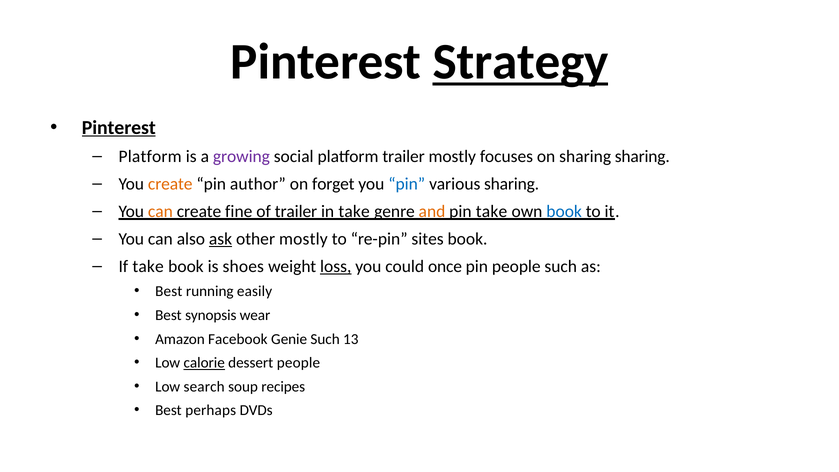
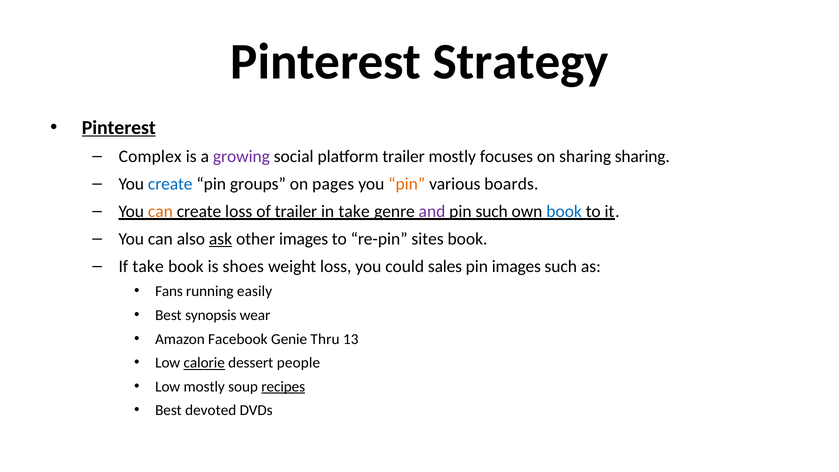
Strategy underline: present -> none (521, 62)
Platform: Platform -> Complex (150, 156)
create colour: orange -> blue (170, 184)
author: author -> groups (258, 184)
forget: forget -> pages (333, 184)
pin colour: blue -> orange (407, 184)
various sharing: sharing -> boards (511, 184)
create fine: fine -> loss (239, 211)
and colour: orange -> purple (432, 211)
pin take: take -> such (492, 211)
other mostly: mostly -> images (304, 239)
loss underline: present -> none (336, 266)
once: once -> sales (445, 266)
pin people: people -> images (516, 266)
Best: Best -> Fans (169, 291)
Genie Such: Such -> Thru (325, 339)
Low search: search -> mostly (204, 387)
recipes underline: none -> present (283, 387)
perhaps: perhaps -> devoted (211, 410)
